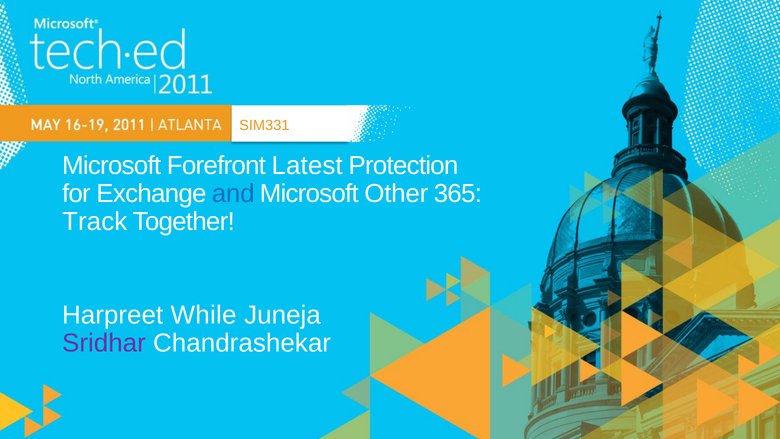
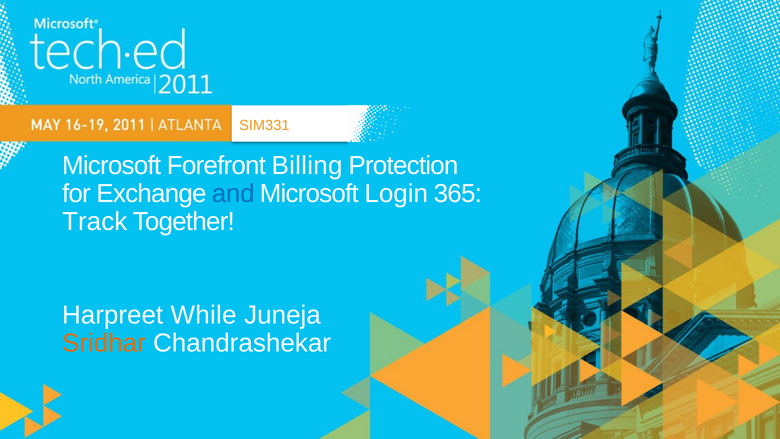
Latest: Latest -> Billing (307, 165)
Other: Other -> Login (396, 194)
Sridhar colour: purple -> orange (104, 343)
